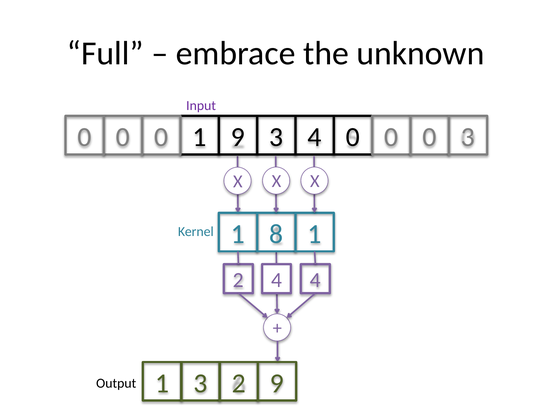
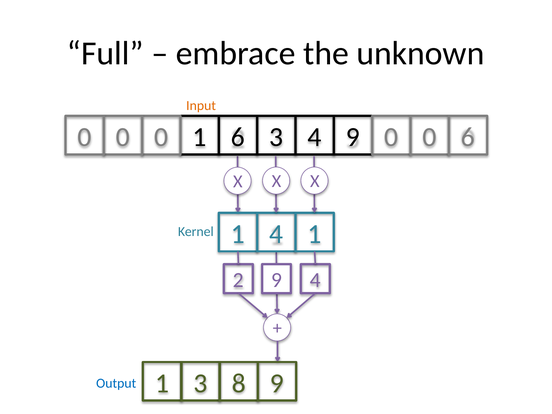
Input colour: purple -> orange (201, 106)
1 9: 9 -> 6 (238, 137)
4 0: 0 -> 9 (353, 137)
0 3: 3 -> 6 (468, 137)
1 8: 8 -> 4 (276, 234)
2 4: 4 -> 9 (276, 280)
3 2: 2 -> 8 (239, 383)
Output colour: black -> blue (116, 383)
